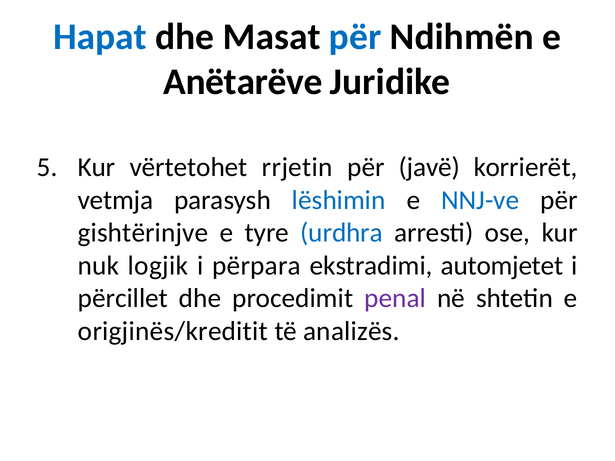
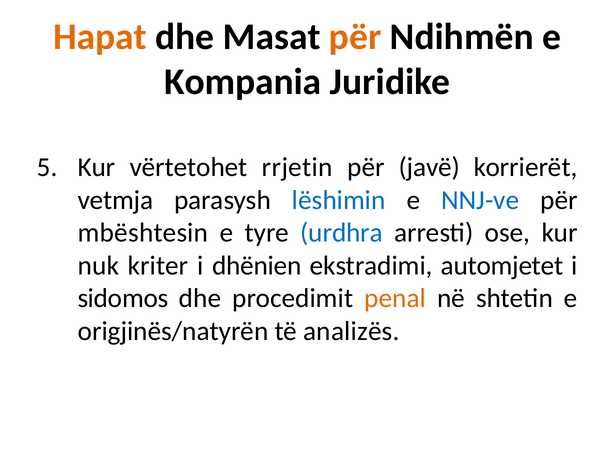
Hapat colour: blue -> orange (100, 37)
për colour: blue -> orange (355, 37)
Anëtarëve: Anëtarëve -> Kompania (243, 82)
gishtërinjve: gishtërinjve -> mbështesin (143, 233)
logjik: logjik -> kriter (158, 266)
përpara: përpara -> dhënien (257, 266)
përcillet: përcillet -> sidomos (123, 299)
penal colour: purple -> orange (395, 299)
origjinës/kreditit: origjinës/kreditit -> origjinës/natyrën (173, 331)
